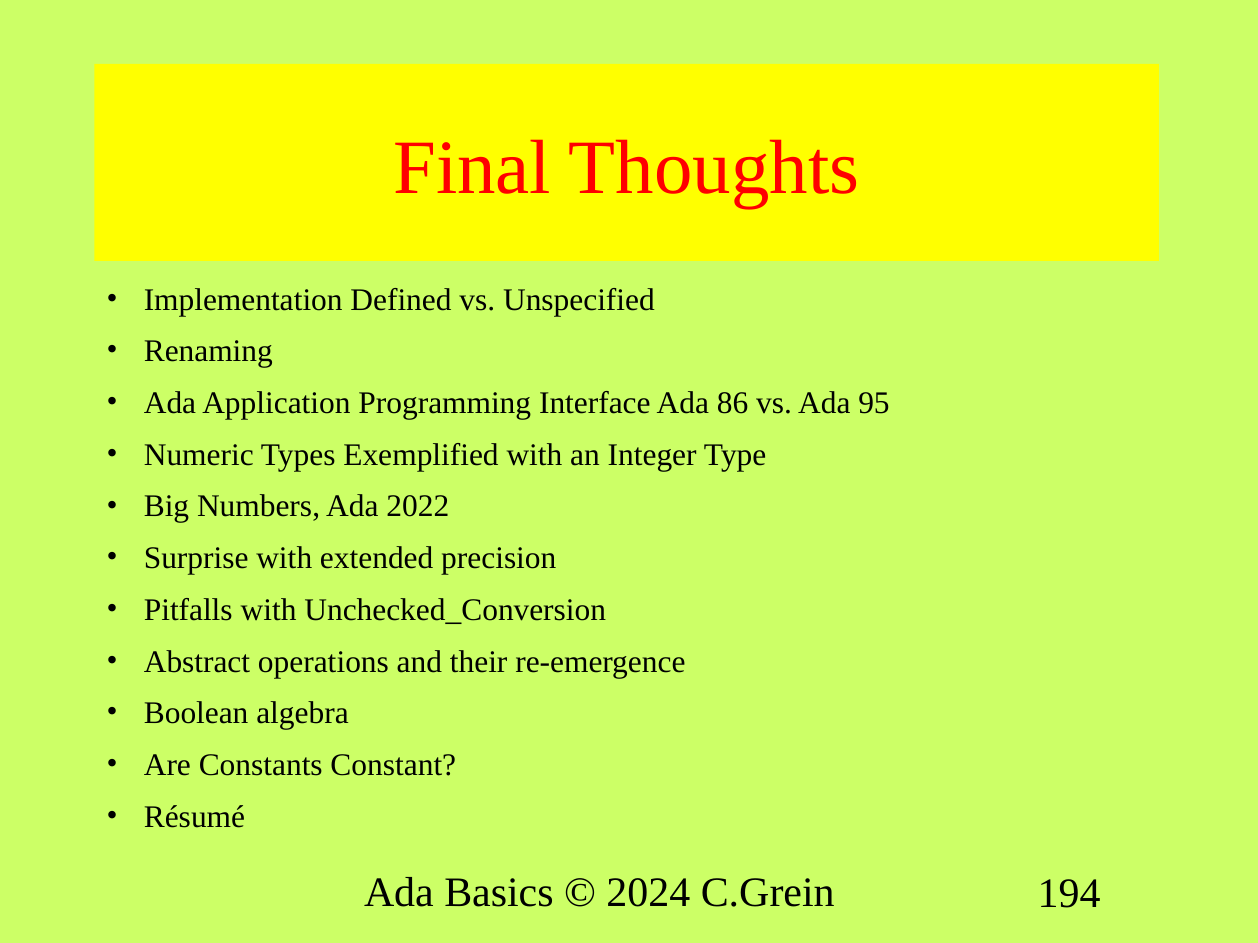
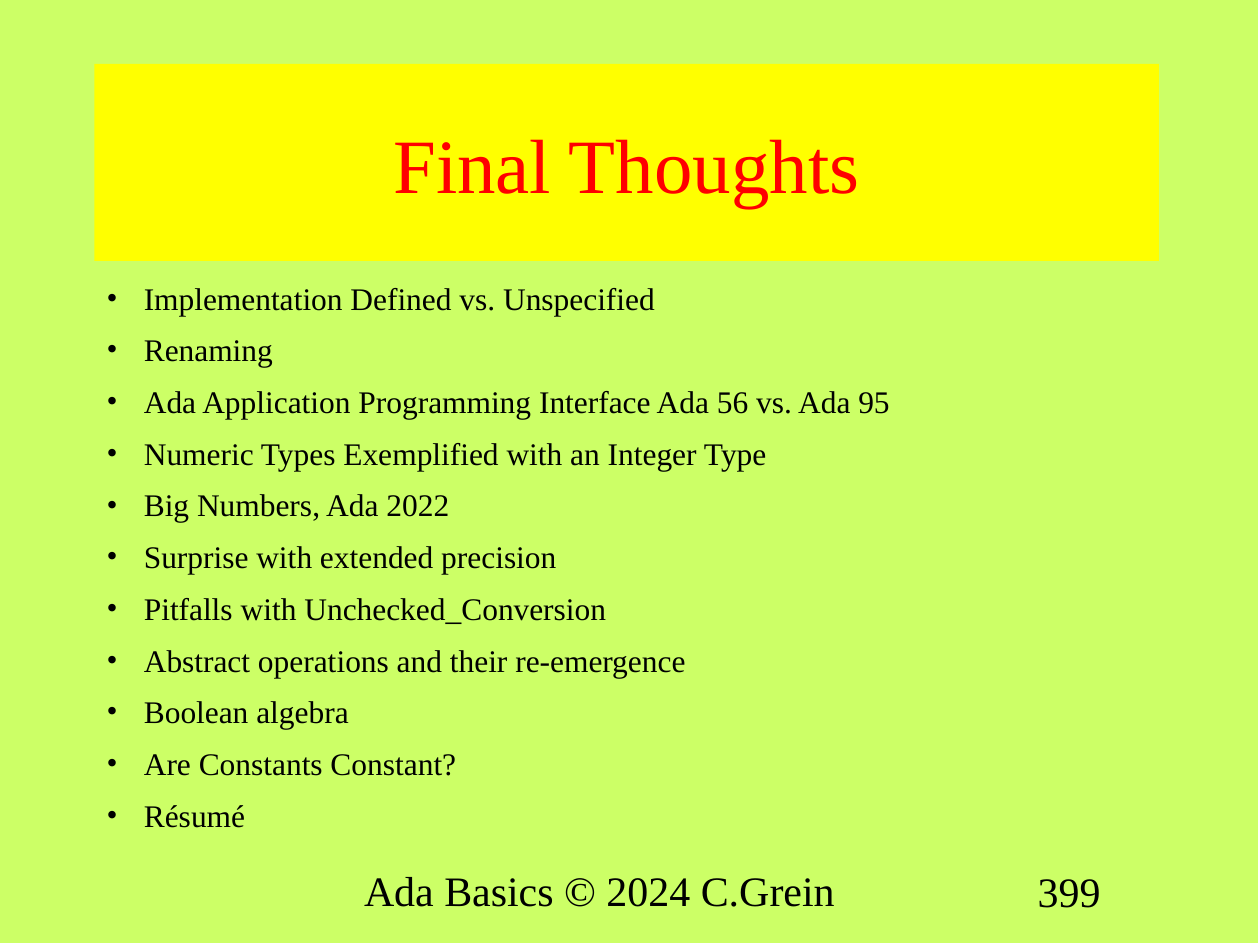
86: 86 -> 56 (733, 403)
194: 194 -> 399 (1069, 894)
